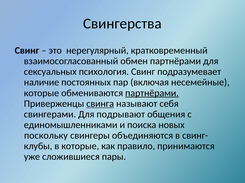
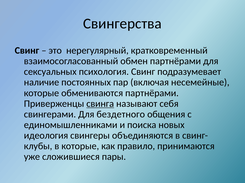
партнёрами underline: present -> none (152, 93)
подрывают: подрывают -> бездетного (121, 115)
поскольку: поскольку -> идеология (46, 136)
